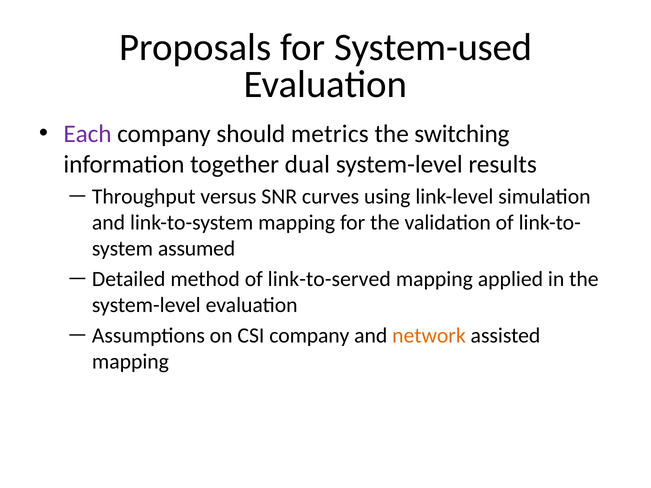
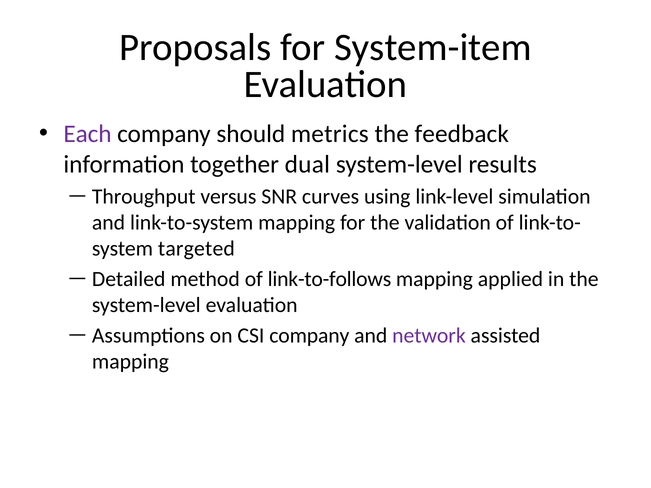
System-used: System-used -> System-item (433, 47)
switching: switching -> feedback (462, 134)
assumed: assumed -> targeted (196, 249)
link-to-served: link-to-served -> link-to-follows (329, 279)
network colour: orange -> purple (429, 336)
